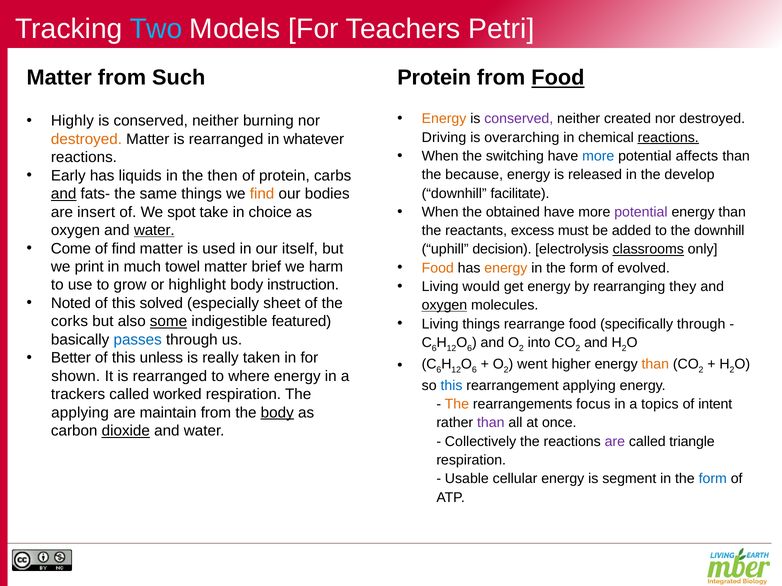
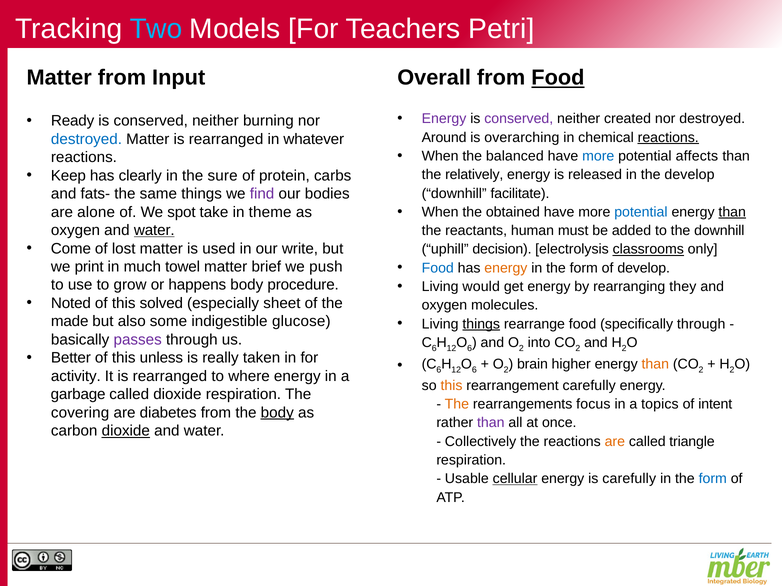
Such: Such -> Input (179, 78)
Protein: Protein -> Overall (434, 78)
Energy colour: orange -> purple (444, 119)
Highly: Highly -> Ready (73, 121)
Driving: Driving -> Around (444, 138)
destroyed colour: orange -> blue (86, 139)
switching: switching -> balanced (515, 156)
Early: Early -> Keep (68, 176)
liquids: liquids -> clearly (140, 176)
then: then -> sure (223, 176)
because: because -> relatively (474, 175)
and underline: present -> none (64, 194)
find colour: orange -> purple (262, 194)
potential colour: purple -> blue (641, 212)
than underline: none -> present (732, 212)
insert: insert -> alone (96, 212)
choice: choice -> theme (270, 212)
excess: excess -> human (533, 231)
of find: find -> lost (124, 249)
itself: itself -> write (300, 249)
harm: harm -> push (326, 267)
Food colour: orange -> blue (438, 268)
of evolved: evolved -> develop (644, 268)
highlight: highlight -> happens (197, 285)
instruction: instruction -> procedure (303, 285)
oxygen underline: present -> none (444, 305)
corks: corks -> made (70, 322)
some underline: present -> none (168, 322)
featured: featured -> glucose (301, 322)
things underline: none -> present (481, 324)
passes colour: blue -> purple (138, 340)
went: went -> brain (532, 365)
shown: shown -> activity (76, 376)
this colour: blue -> orange (451, 386)
rearrangement applying: applying -> carefully (589, 386)
trackers: trackers -> garbage (78, 395)
called worked: worked -> dioxide (177, 395)
applying: applying -> covering (80, 413)
maintain: maintain -> diabetes (168, 413)
are colour: purple -> orange (615, 442)
cellular underline: none -> present (515, 479)
is segment: segment -> carefully (629, 479)
